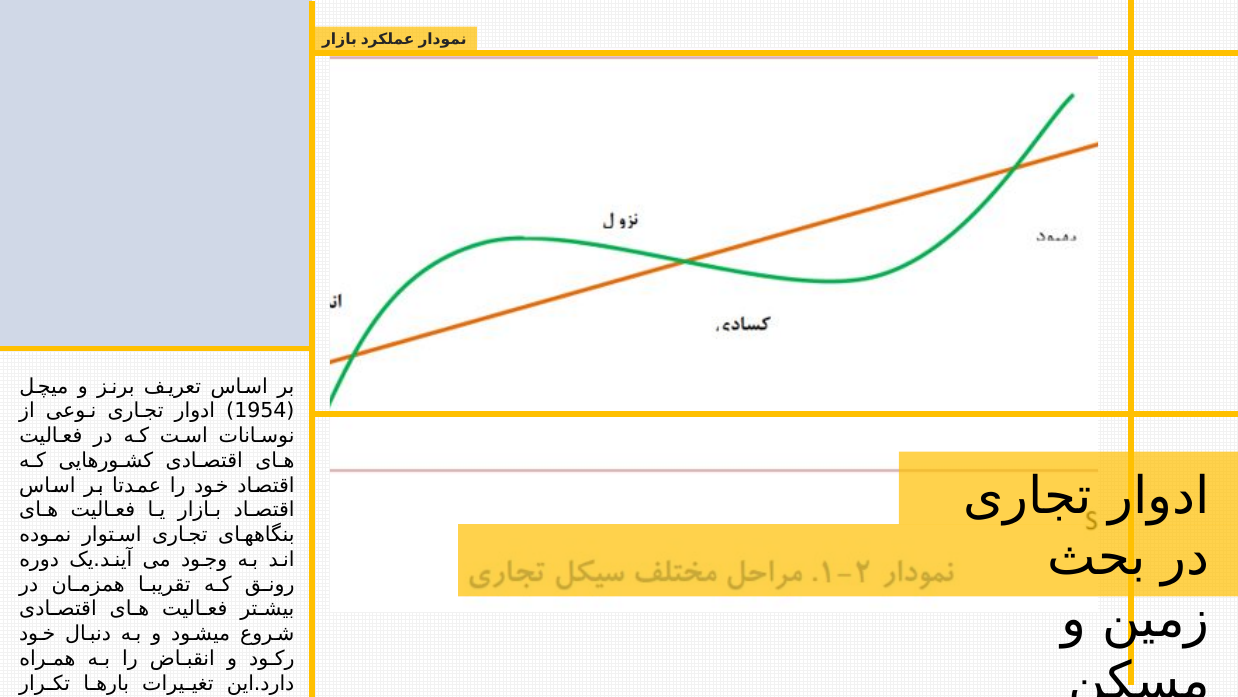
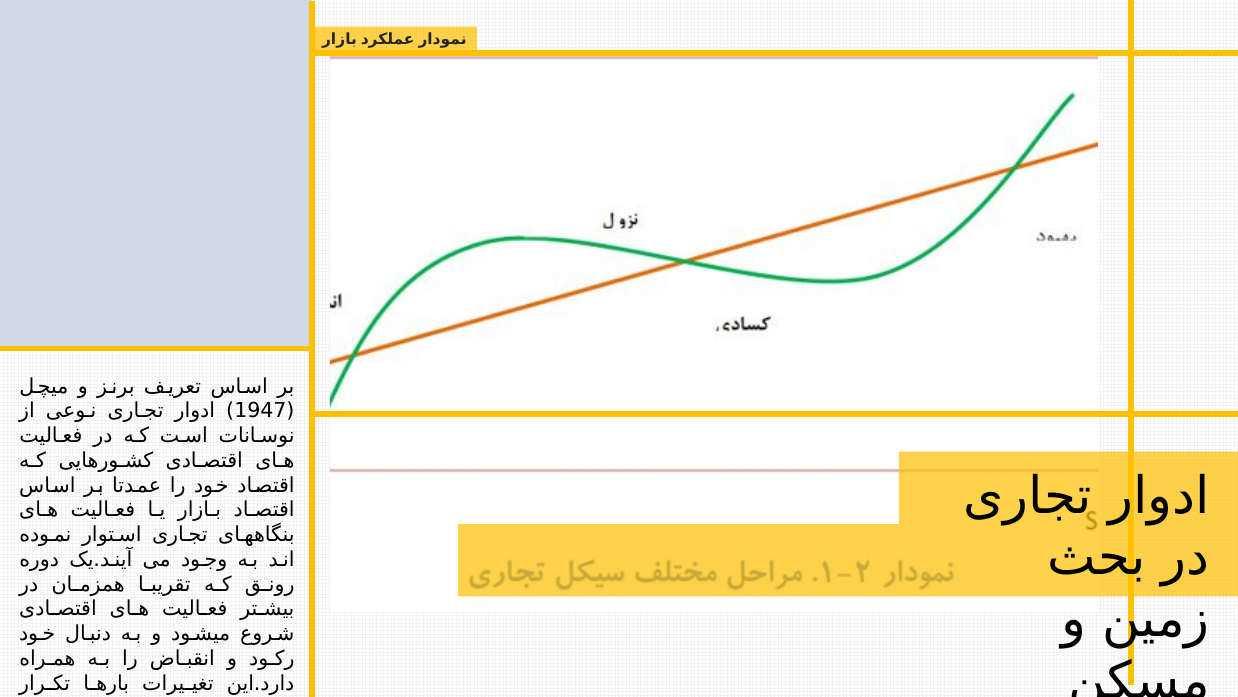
1954: 1954 -> 1947 (260, 411)
